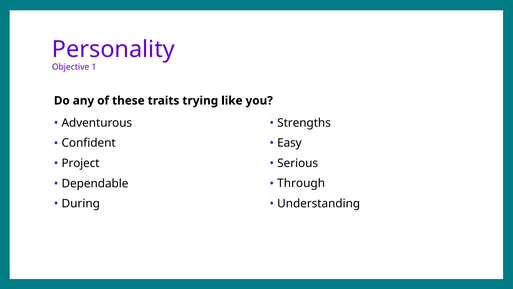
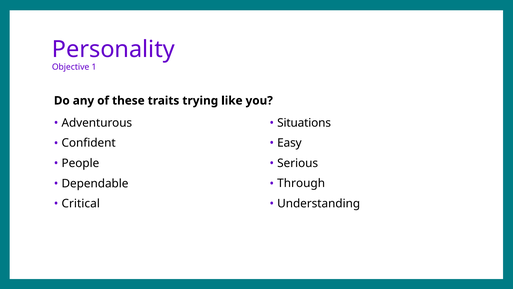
Strengths: Strengths -> Situations (304, 123)
Project: Project -> People (80, 163)
During: During -> Critical (81, 203)
